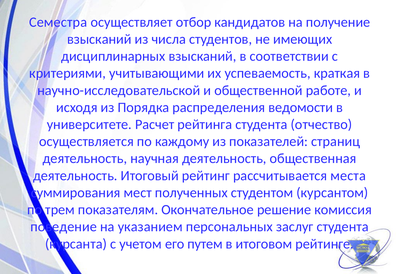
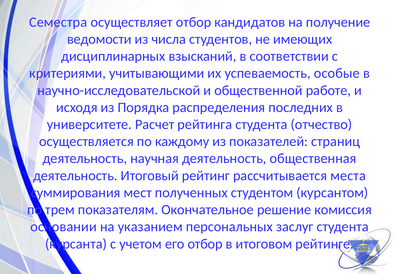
взысканий: взысканий -> ведомости (99, 39)
краткая: краткая -> особые (337, 73)
ведомости: ведомости -> последних (301, 107)
поведение: поведение -> основании (64, 227)
его путем: путем -> отбор (205, 244)
